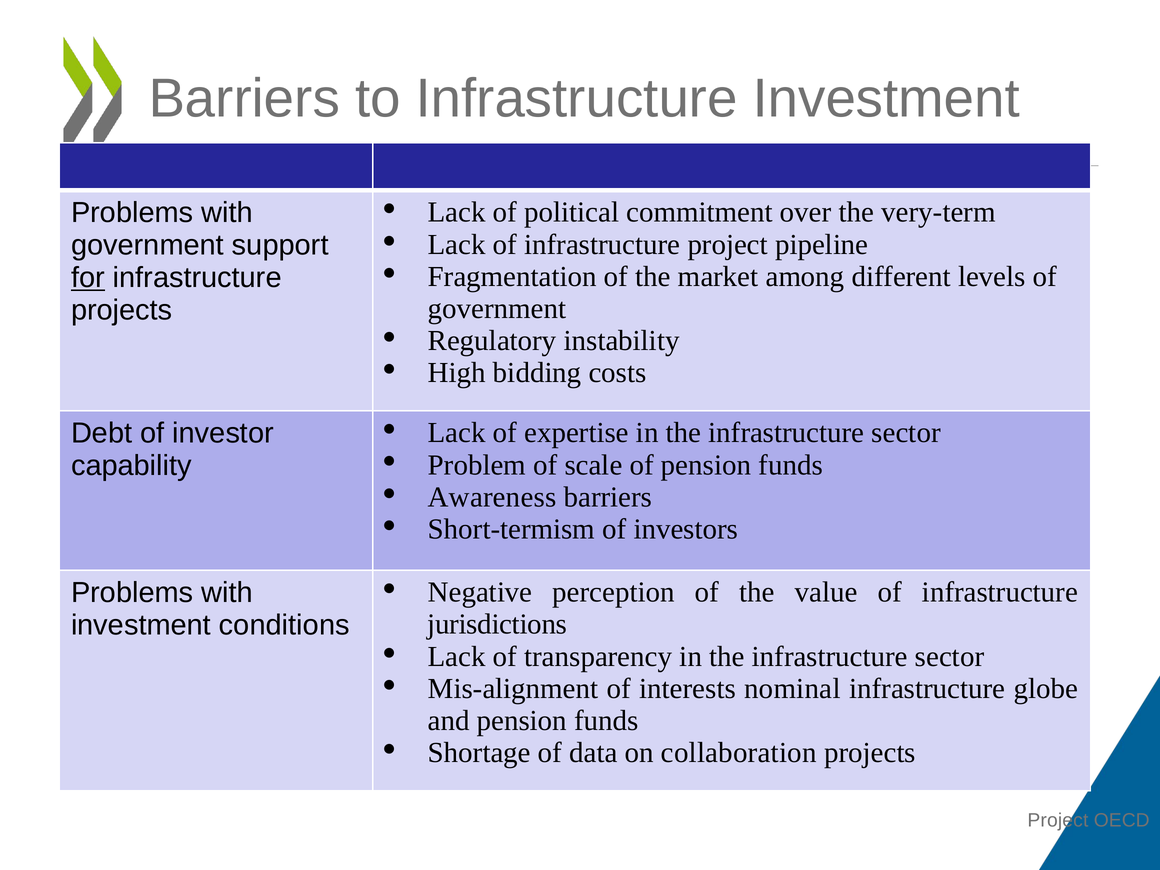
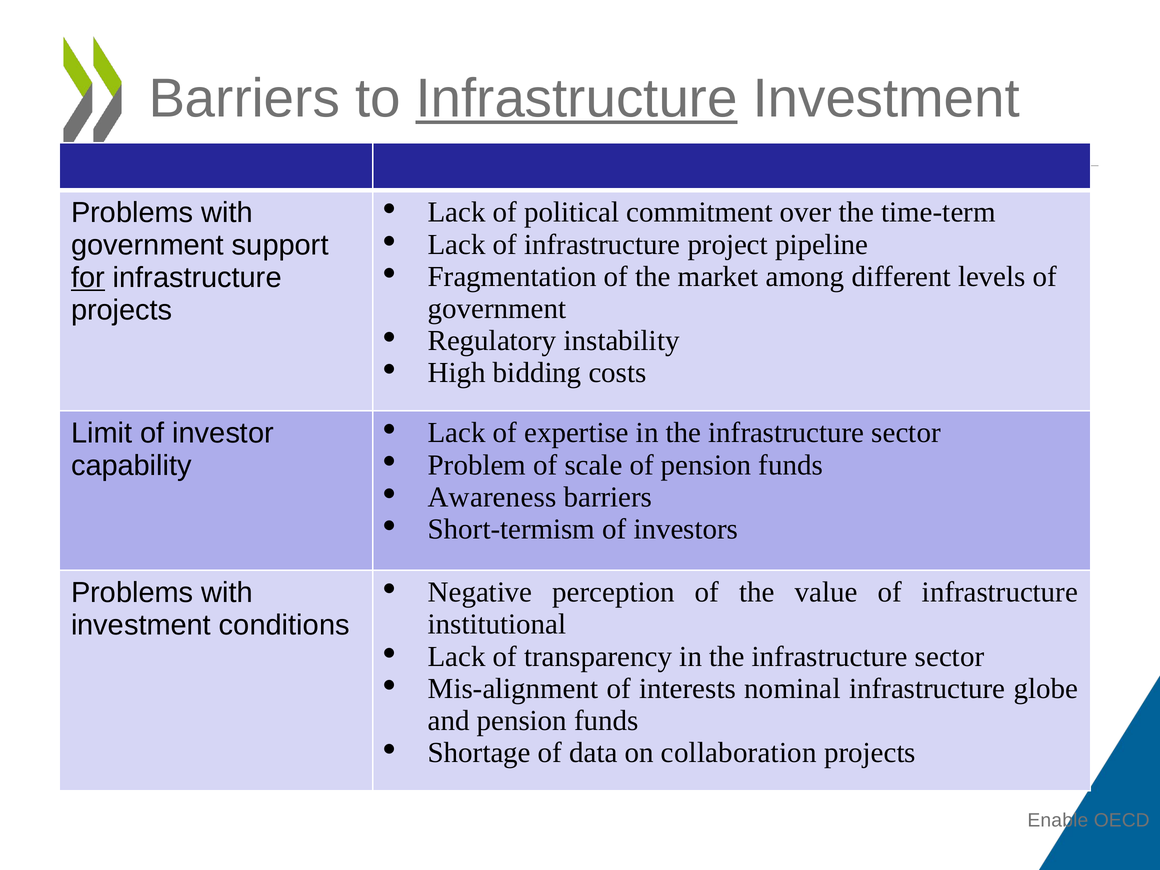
Infrastructure underline: none -> present (577, 99)
very-term: very-term -> time-term (938, 212)
Debt: Debt -> Limit (102, 433)
jurisdictions: jurisdictions -> institutional (497, 624)
Project: Project -> Enable (1058, 820)
